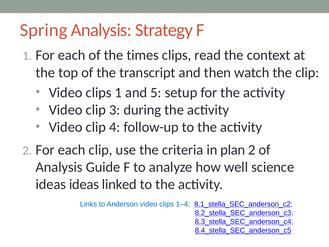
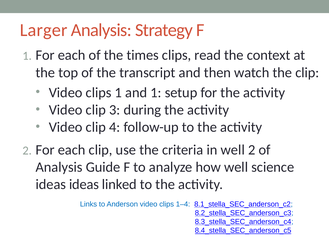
Spring: Spring -> Larger (44, 30)
and 5: 5 -> 1 (156, 92)
in plan: plan -> well (233, 150)
